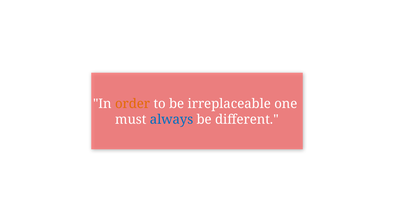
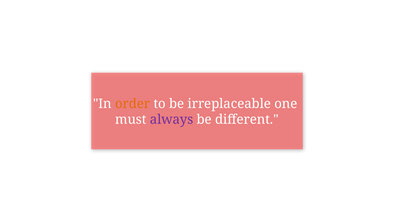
always colour: blue -> purple (172, 119)
